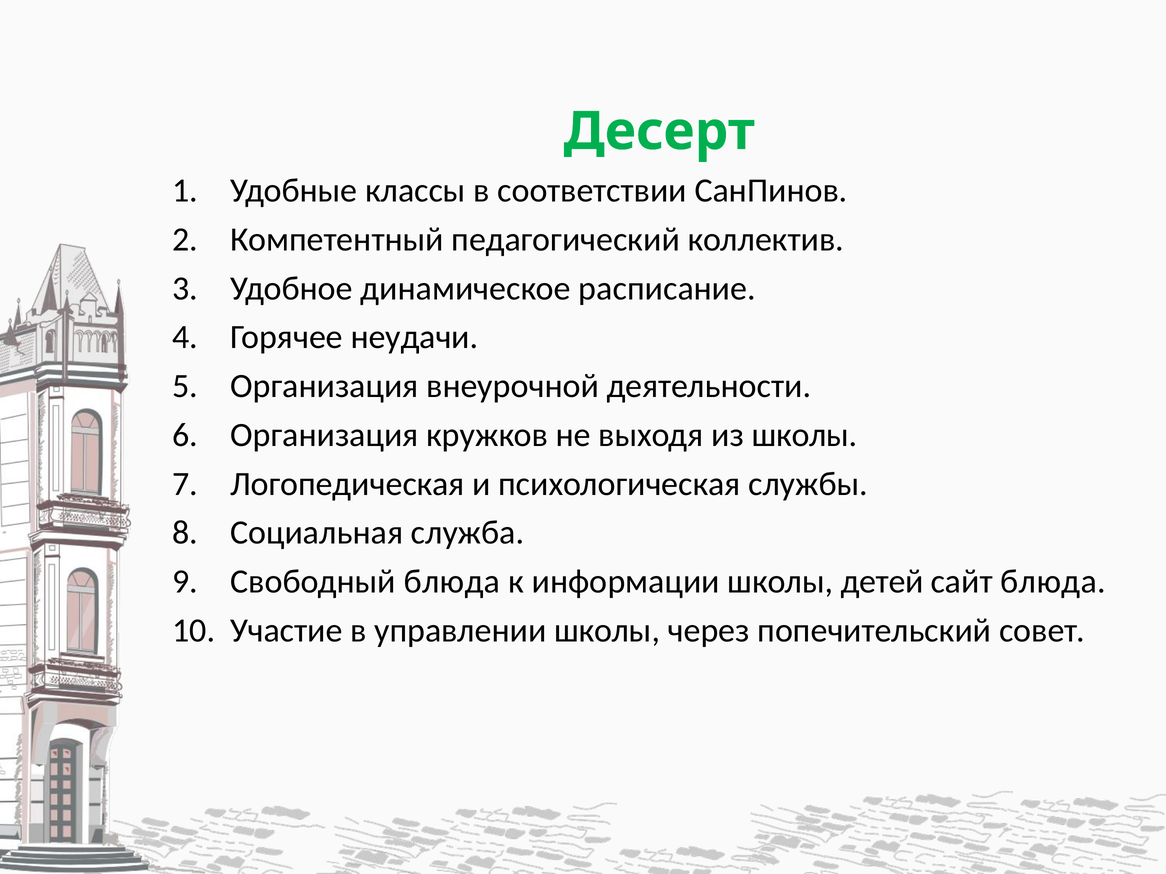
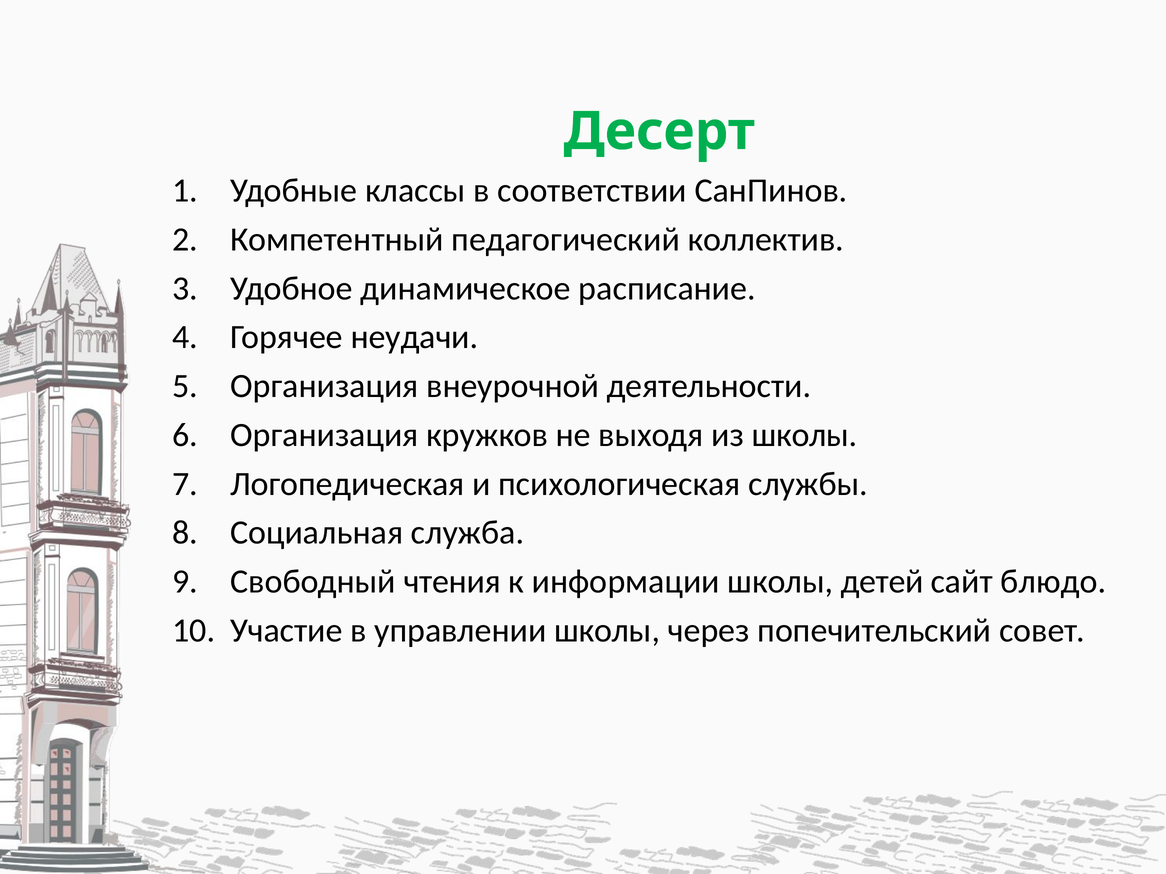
Свободный блюда: блюда -> чтения (452, 582)
сайт блюда: блюда -> блюдо (1053, 582)
